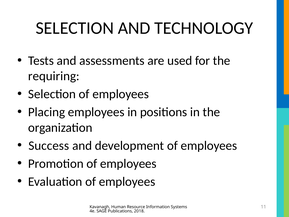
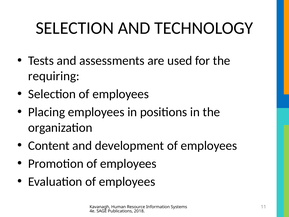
Success: Success -> Content (49, 145)
